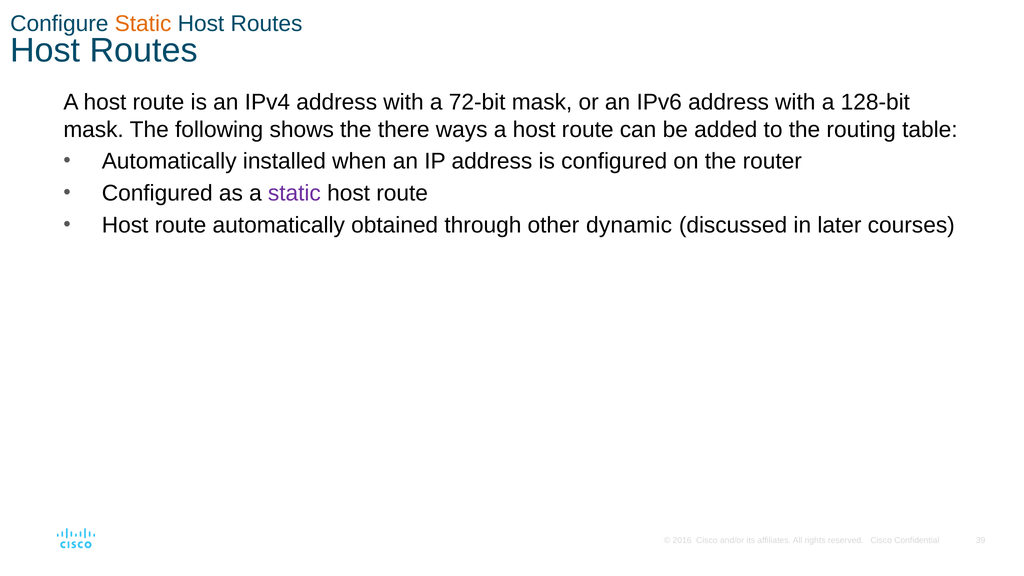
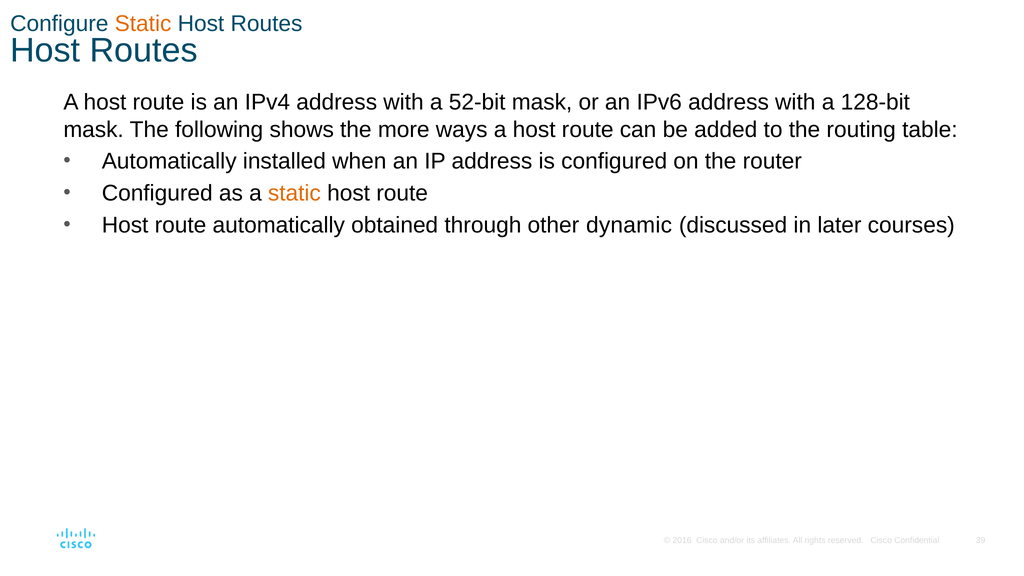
72-bit: 72-bit -> 52-bit (477, 102)
there: there -> more (404, 130)
static colour: purple -> orange (294, 193)
